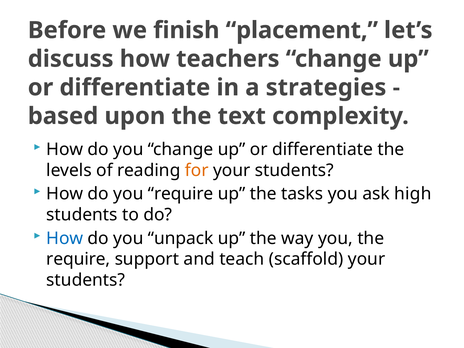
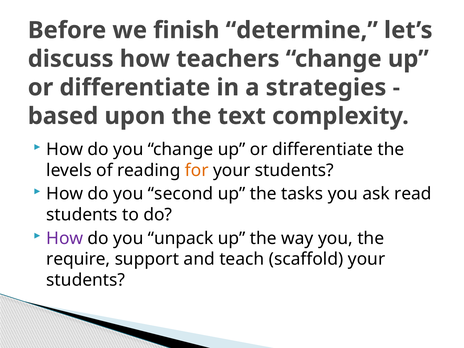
placement: placement -> determine (302, 30)
you require: require -> second (181, 194)
high: high -> read (413, 194)
How colour: blue -> purple (65, 238)
